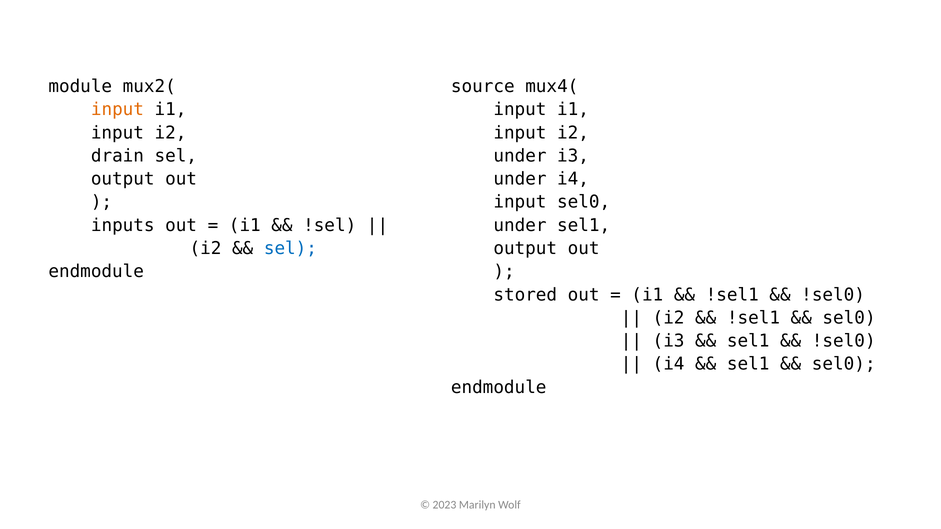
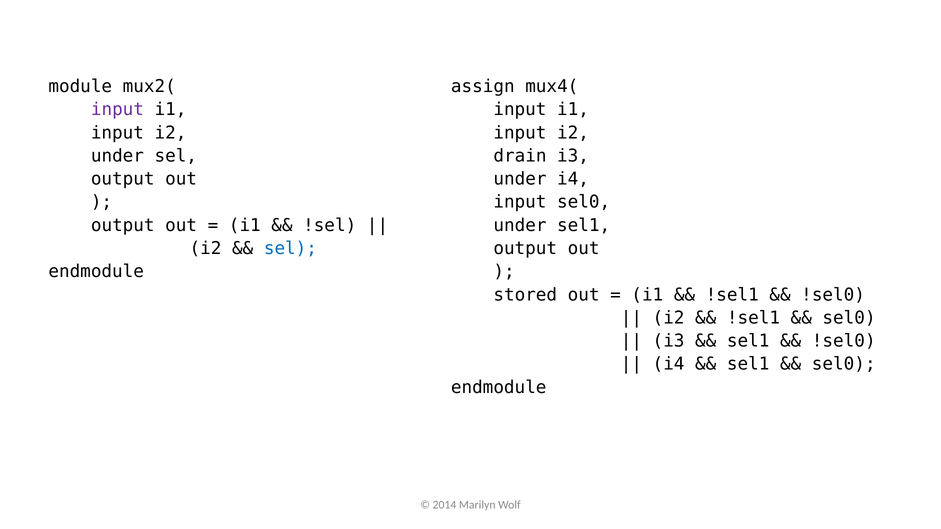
source: source -> assign (483, 87)
input colour: orange -> purple (117, 110)
drain: drain -> under (117, 156)
under: under -> drain (520, 156)
inputs: inputs -> output (123, 225)
2023: 2023 -> 2014 (444, 505)
